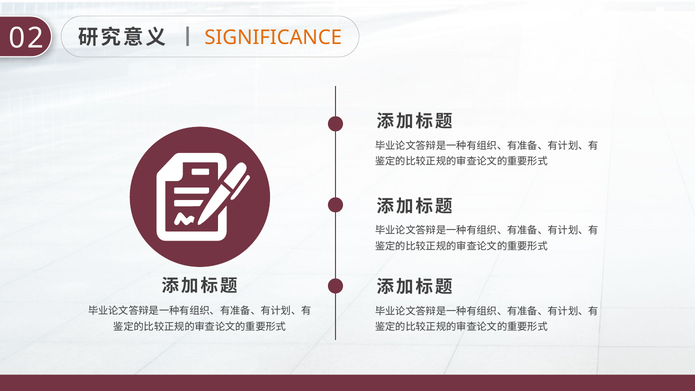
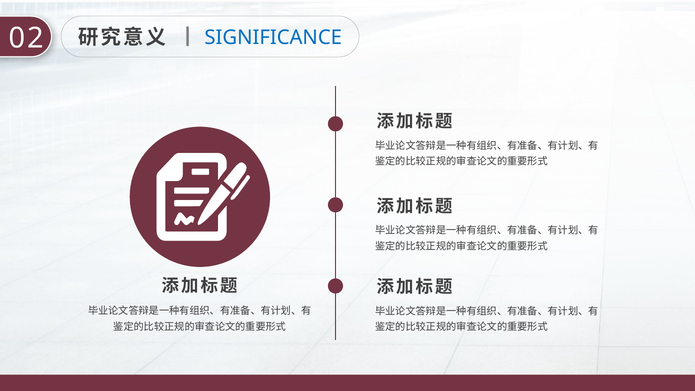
SIGNIFICANCE colour: orange -> blue (273, 37)
